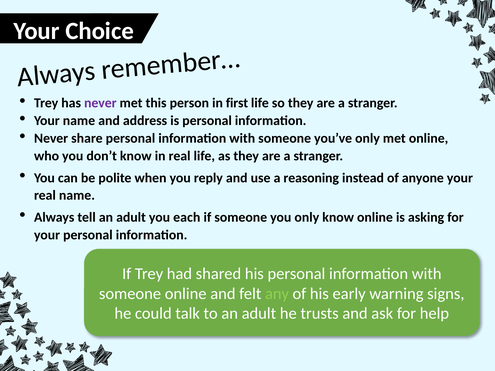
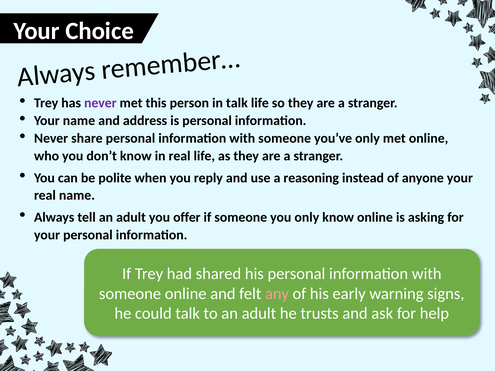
in first: first -> talk (237, 103)
each: each -> offer (187, 217)
any colour: light green -> pink (277, 294)
